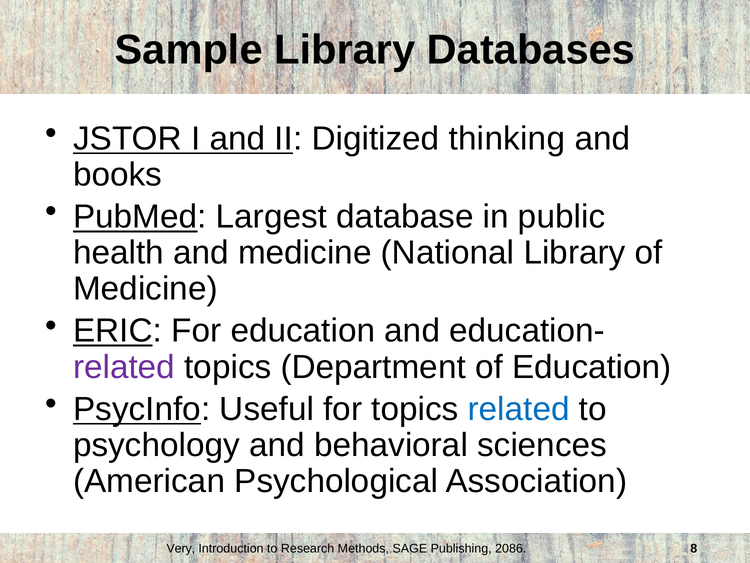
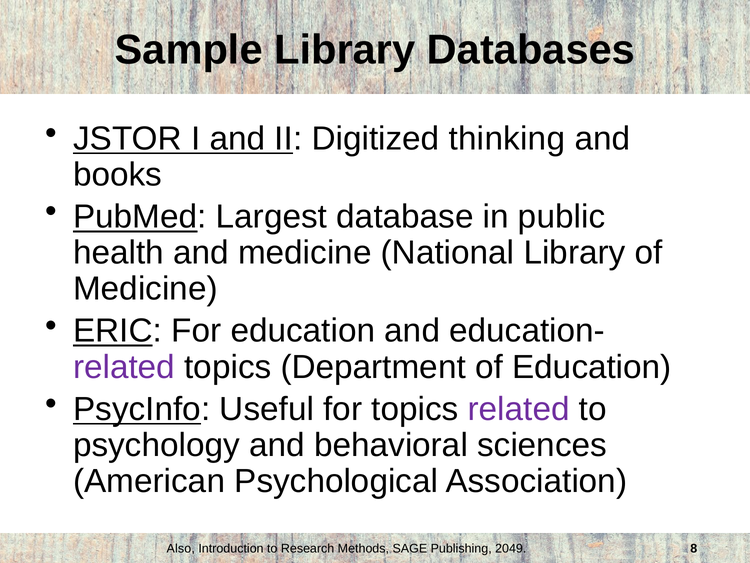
related colour: blue -> purple (519, 409)
Very: Very -> Also (181, 548)
2086: 2086 -> 2049 (511, 548)
